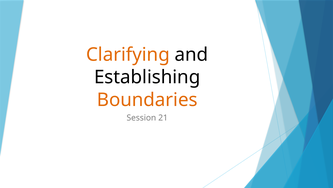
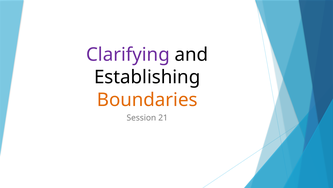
Clarifying colour: orange -> purple (128, 54)
